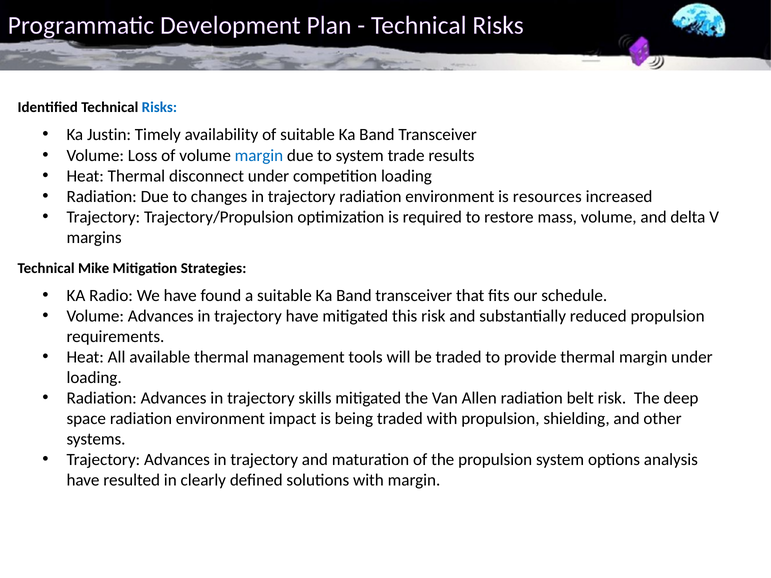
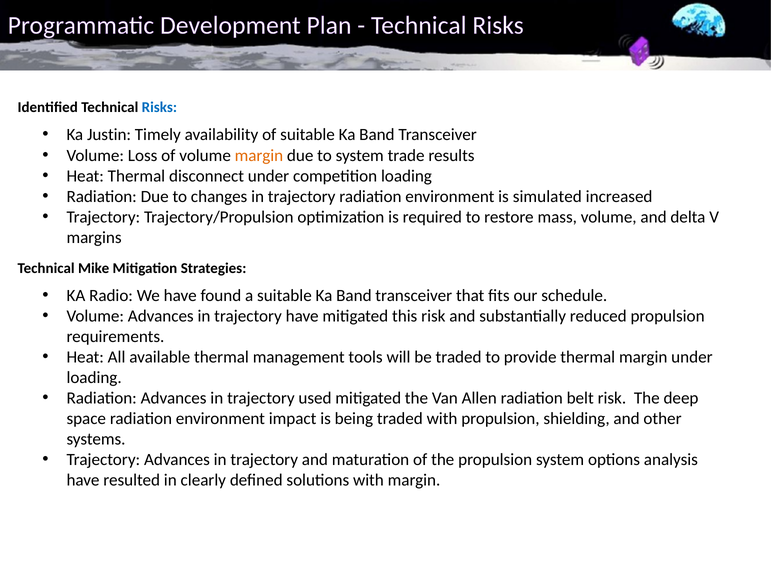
margin colour: blue -> orange (259, 155)
resources: resources -> simulated (547, 197)
skills: skills -> used (315, 398)
